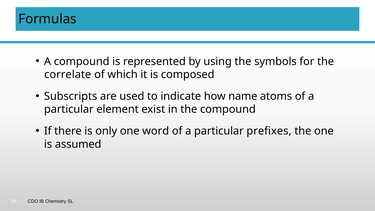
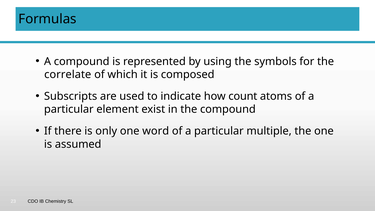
name: name -> count (243, 96)
prefixes: prefixes -> multiple (269, 131)
